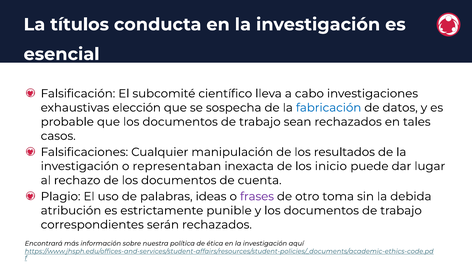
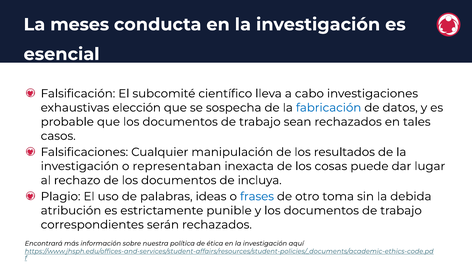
títulos: títulos -> meses (80, 25)
inicio: inicio -> cosas (331, 166)
cuenta: cuenta -> incluya (260, 181)
frases colour: purple -> blue (257, 197)
